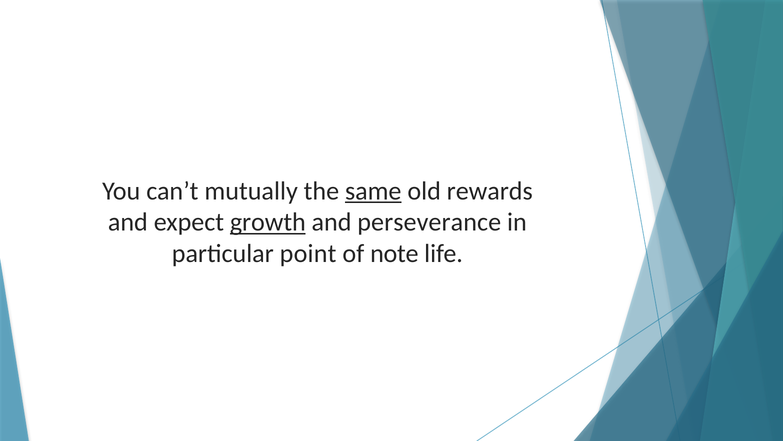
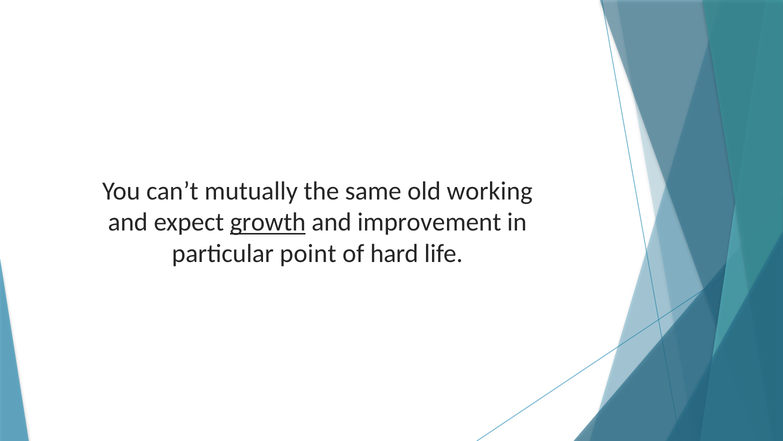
same underline: present -> none (373, 191)
rewards: rewards -> working (490, 191)
perseverance: perseverance -> improvement (429, 222)
note: note -> hard (394, 253)
